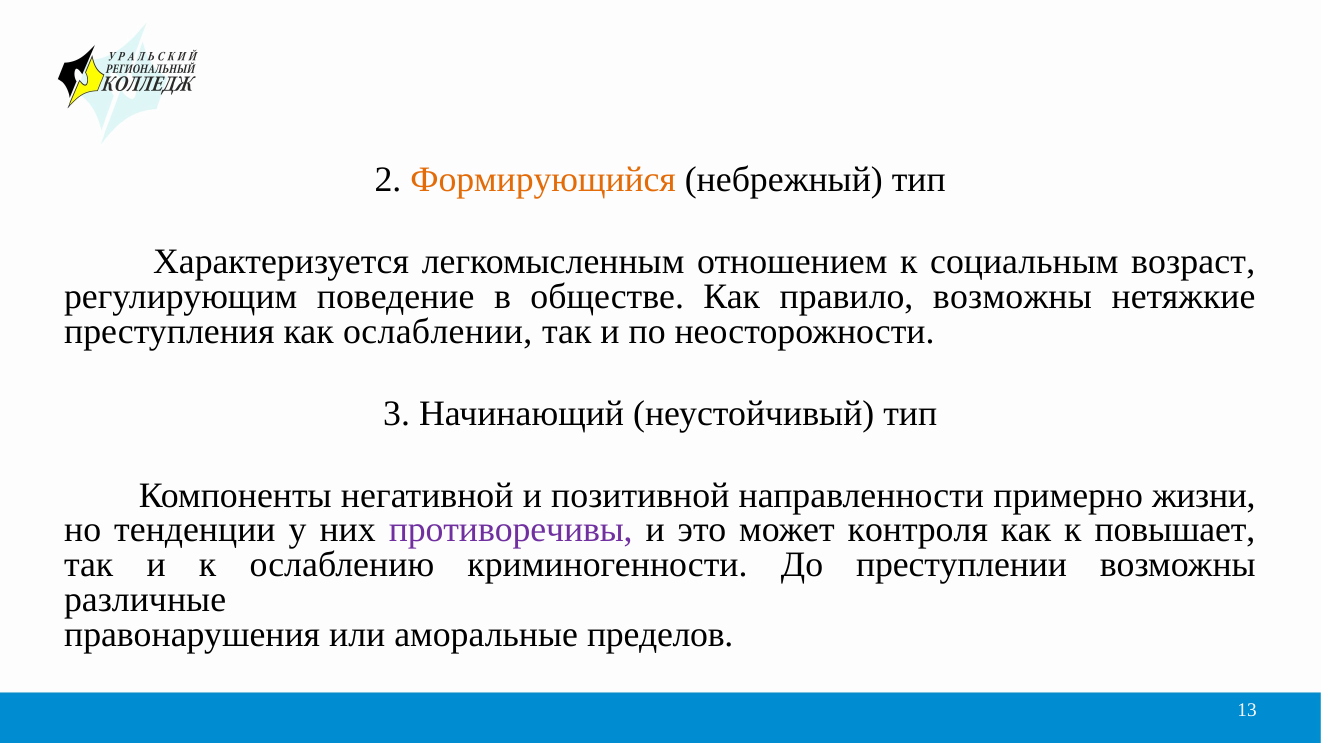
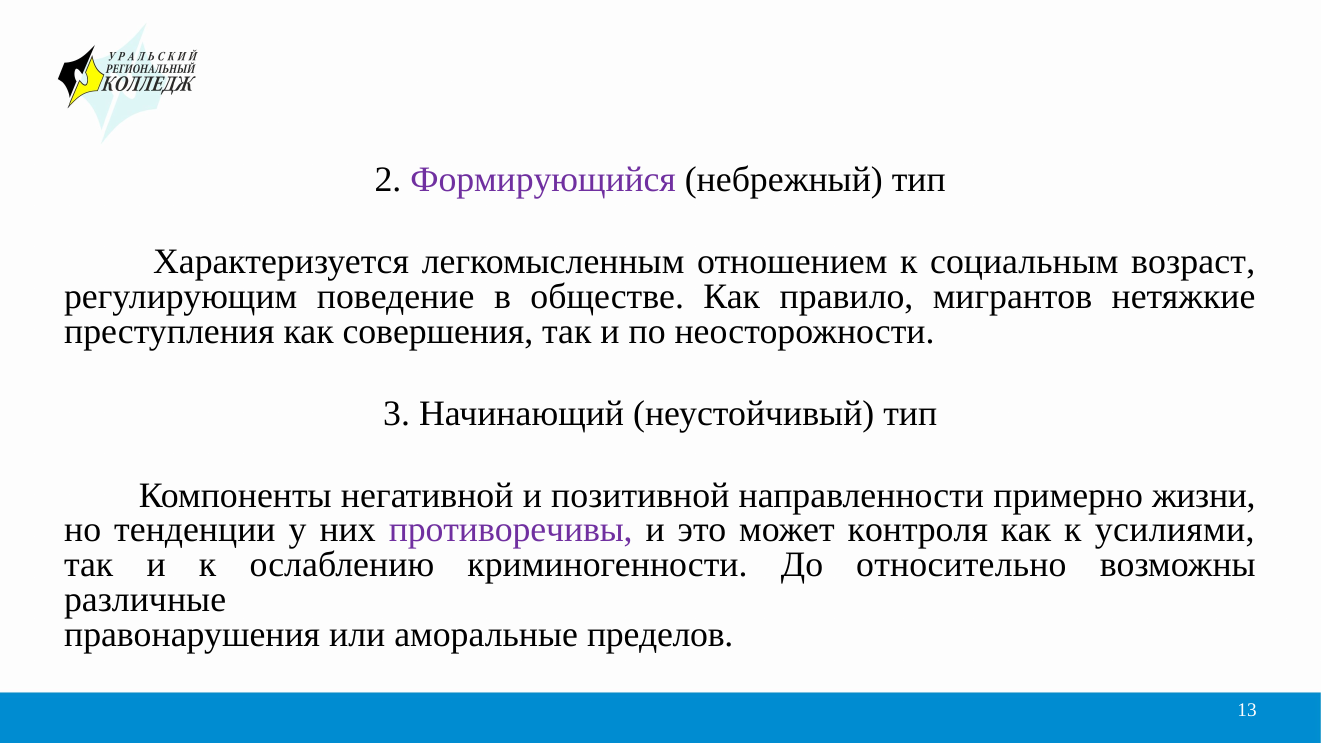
Формирующийся colour: orange -> purple (543, 180)
правило возможны: возможны -> мигрантов (1013, 297)
ослаблении: ослаблении -> совершения (438, 332)
повышает: повышает -> усилиями (1175, 530)
преступлении: преступлении -> относительно (961, 565)
